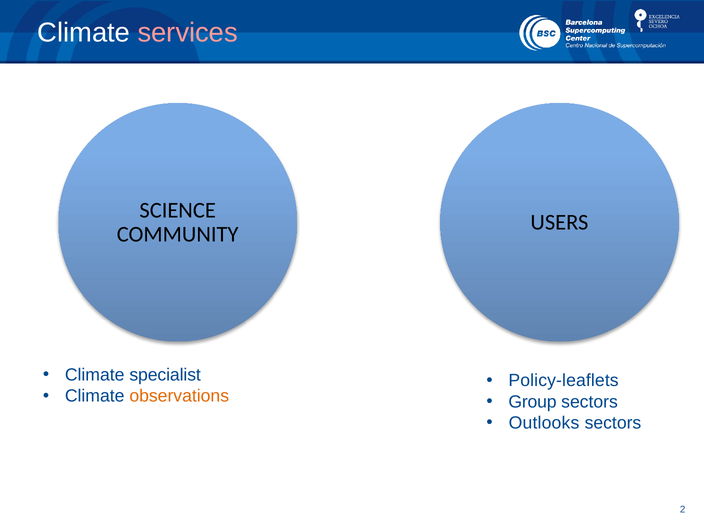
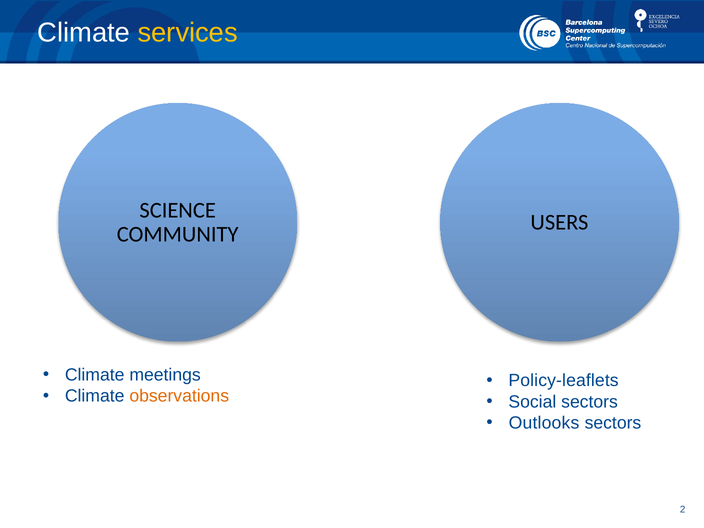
services colour: pink -> yellow (188, 33)
specialist: specialist -> meetings (165, 375)
Group: Group -> Social (532, 402)
